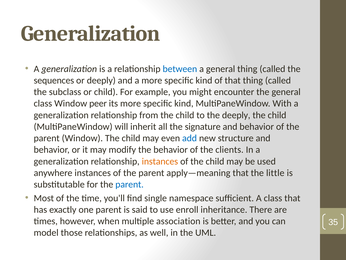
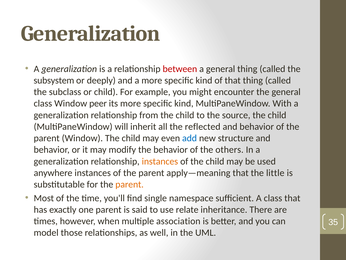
between colour: blue -> red (180, 69)
sequences: sequences -> subsystem (54, 80)
the deeply: deeply -> source (236, 115)
signature: signature -> reflected (203, 126)
clients: clients -> others (229, 149)
parent colour: blue -> orange (130, 184)
enroll: enroll -> relate (187, 209)
